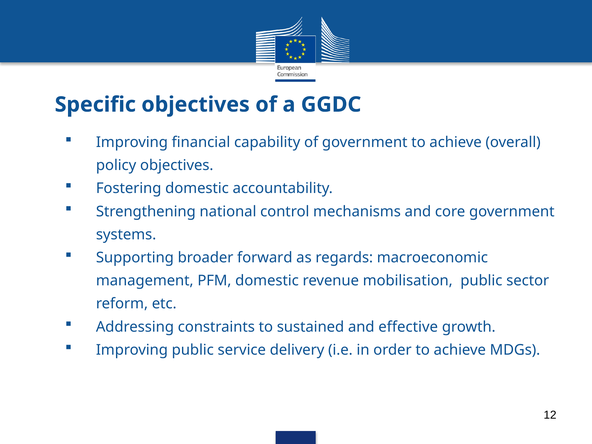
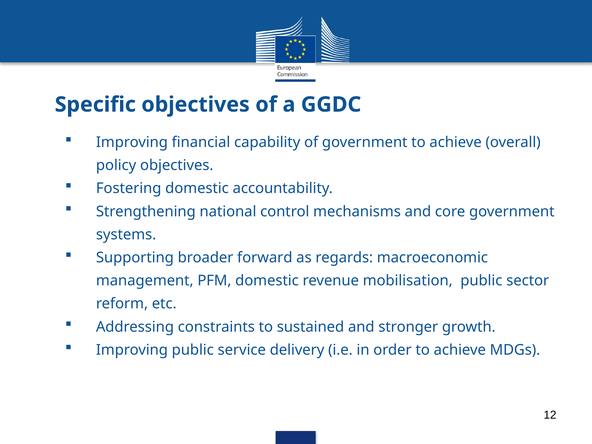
effective: effective -> stronger (408, 327)
